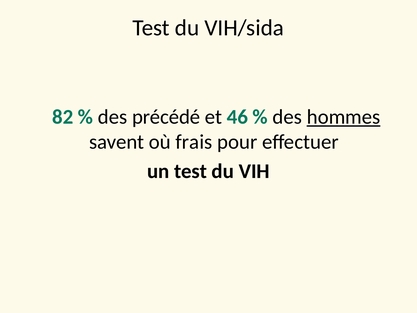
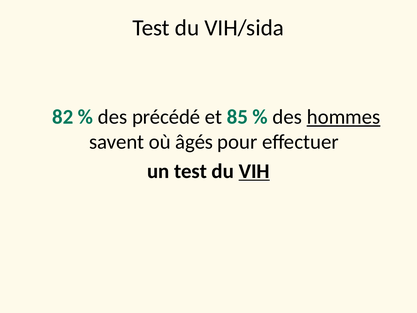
46: 46 -> 85 (237, 117)
frais: frais -> âgés (194, 142)
VIH underline: none -> present (254, 171)
